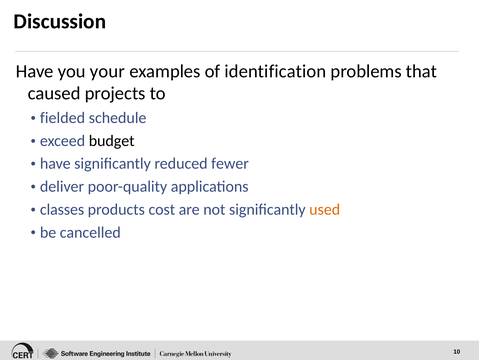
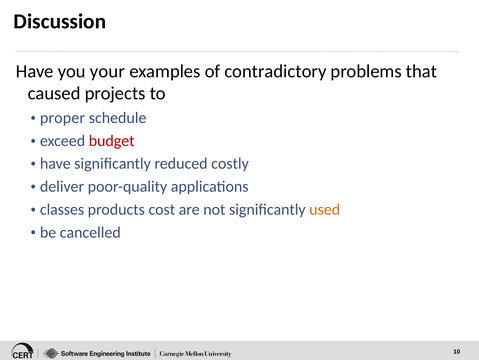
identification: identification -> contradictory (275, 71)
fielded: fielded -> proper (62, 118)
budget colour: black -> red (112, 141)
fewer: fewer -> costly (230, 163)
